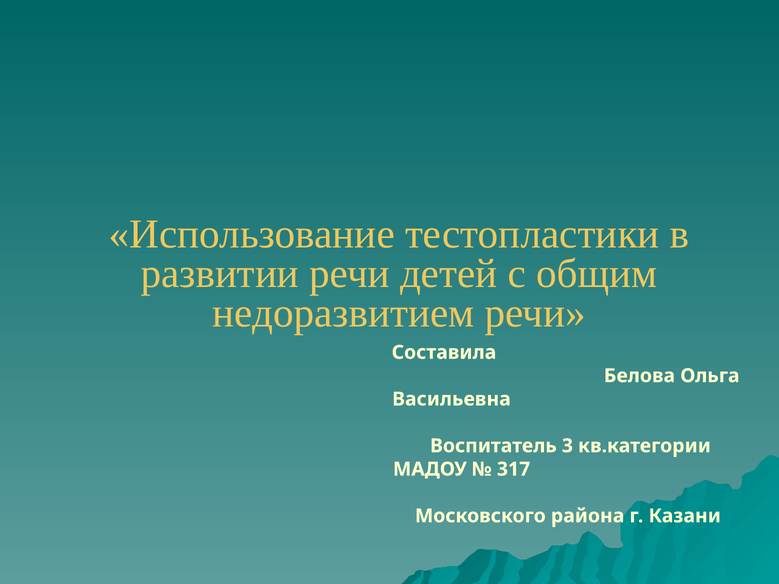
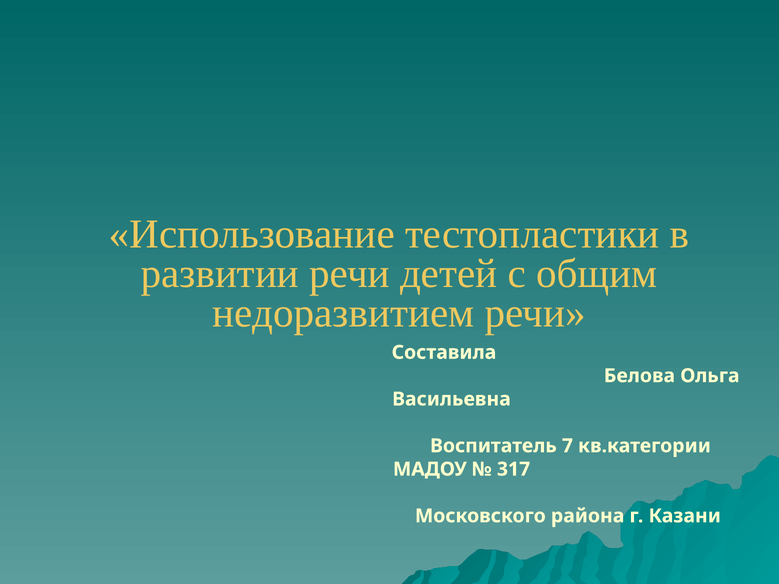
3: 3 -> 7 (567, 446)
